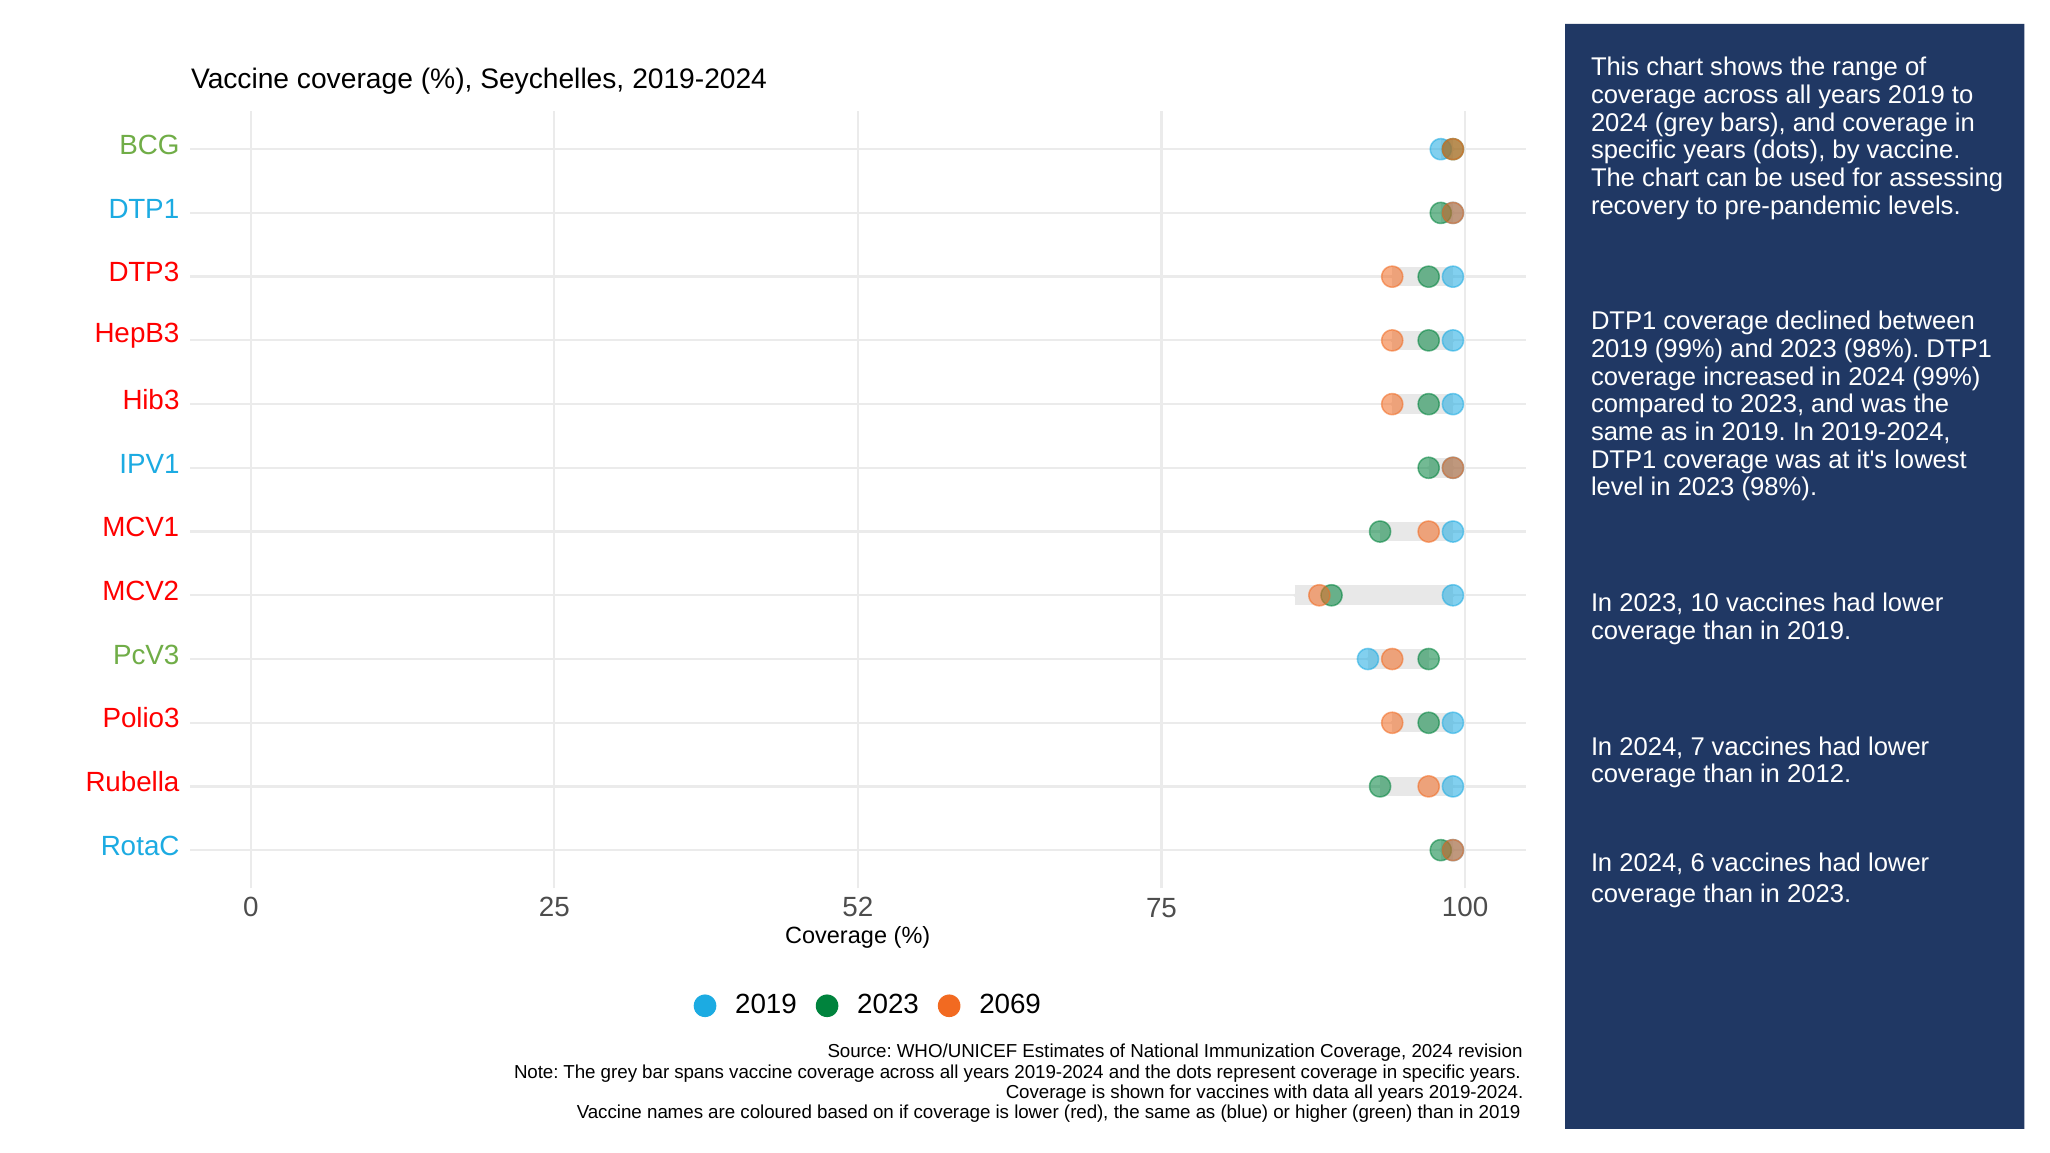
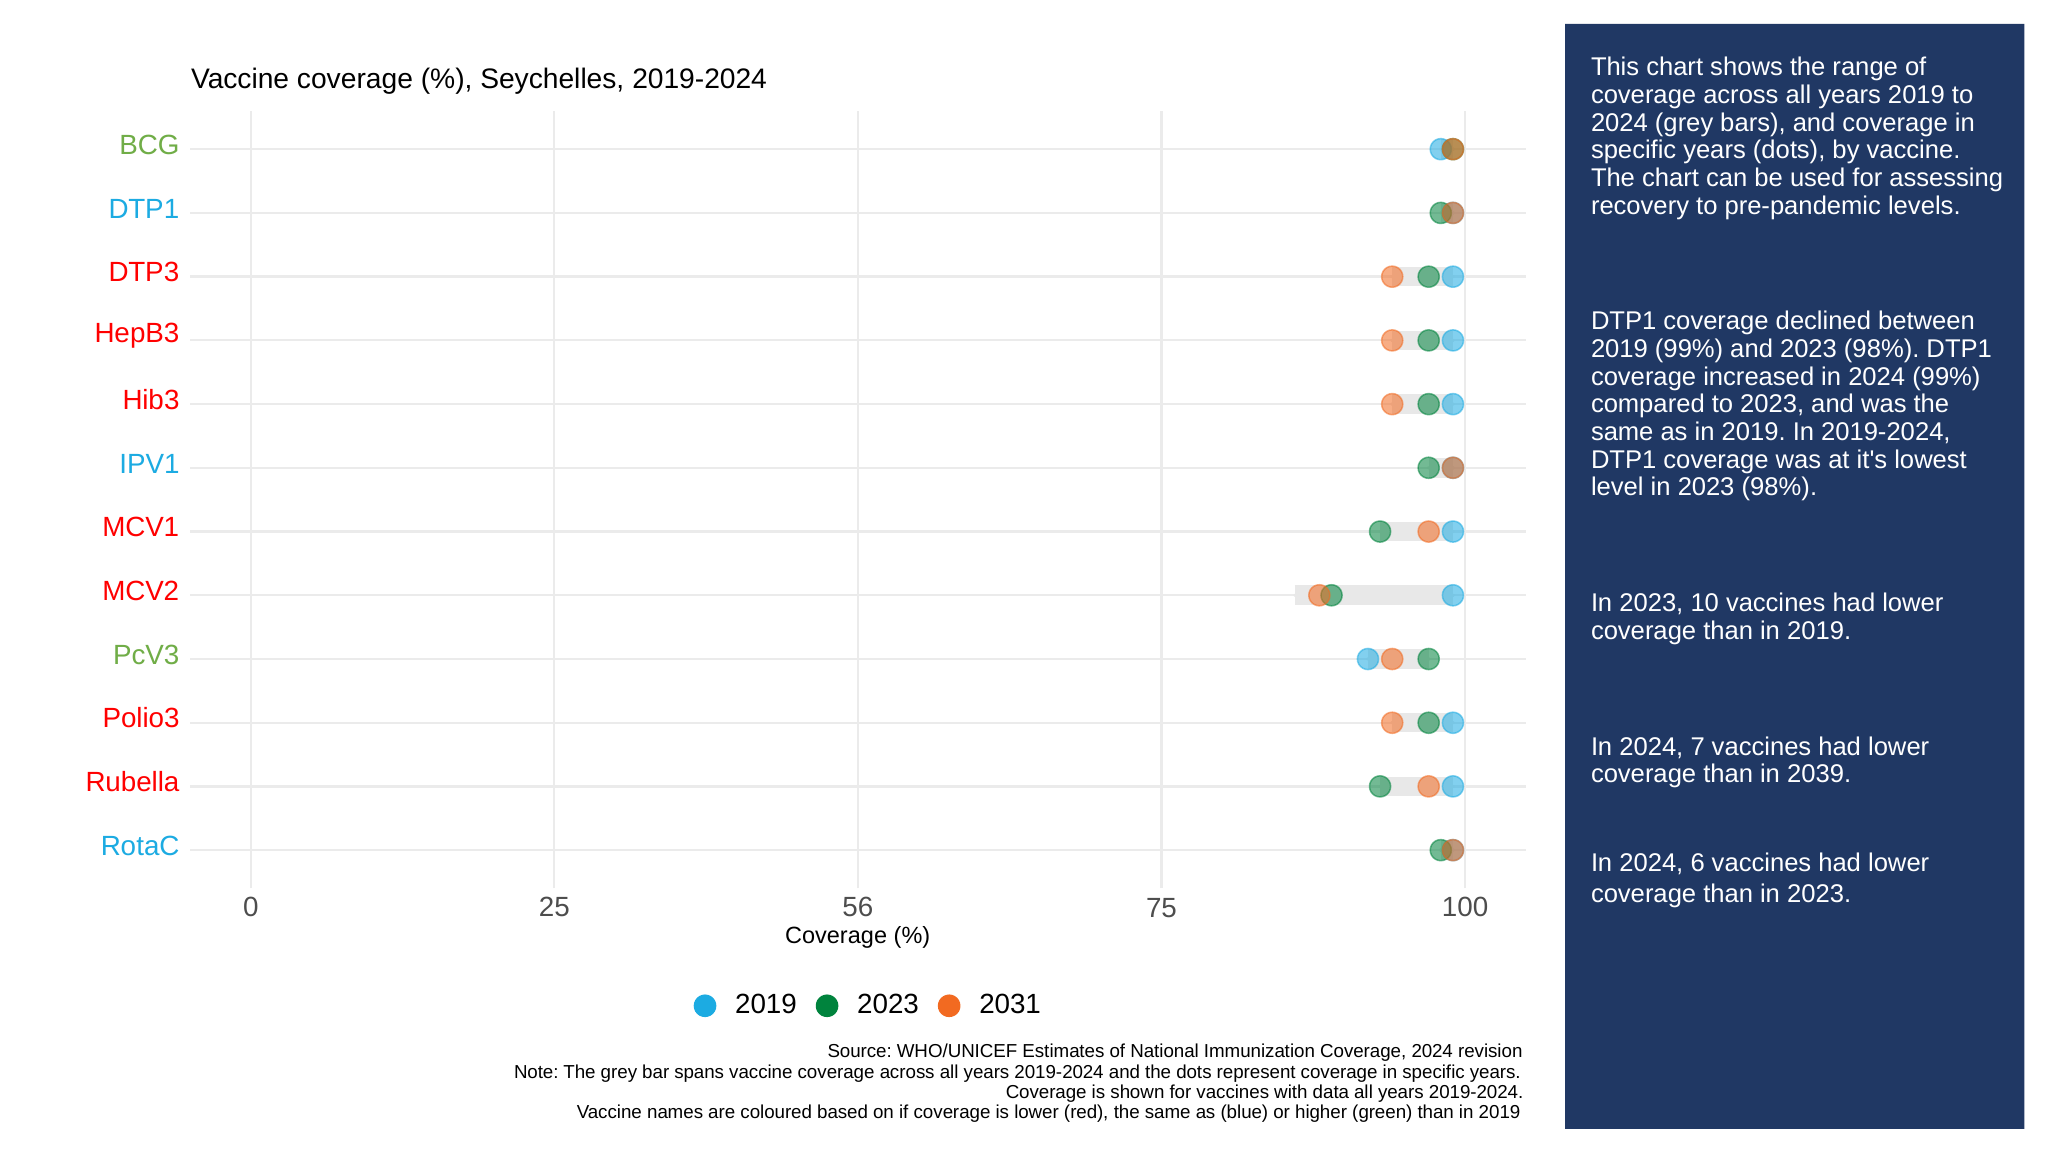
2012: 2012 -> 2039 (1819, 775)
52: 52 -> 56 (858, 908)
2069: 2069 -> 2031 (1010, 1005)
